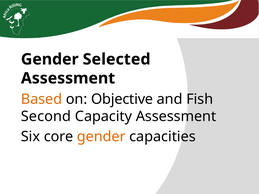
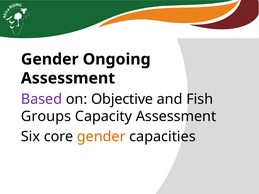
Selected: Selected -> Ongoing (117, 59)
Based colour: orange -> purple (42, 99)
Second: Second -> Groups (46, 117)
